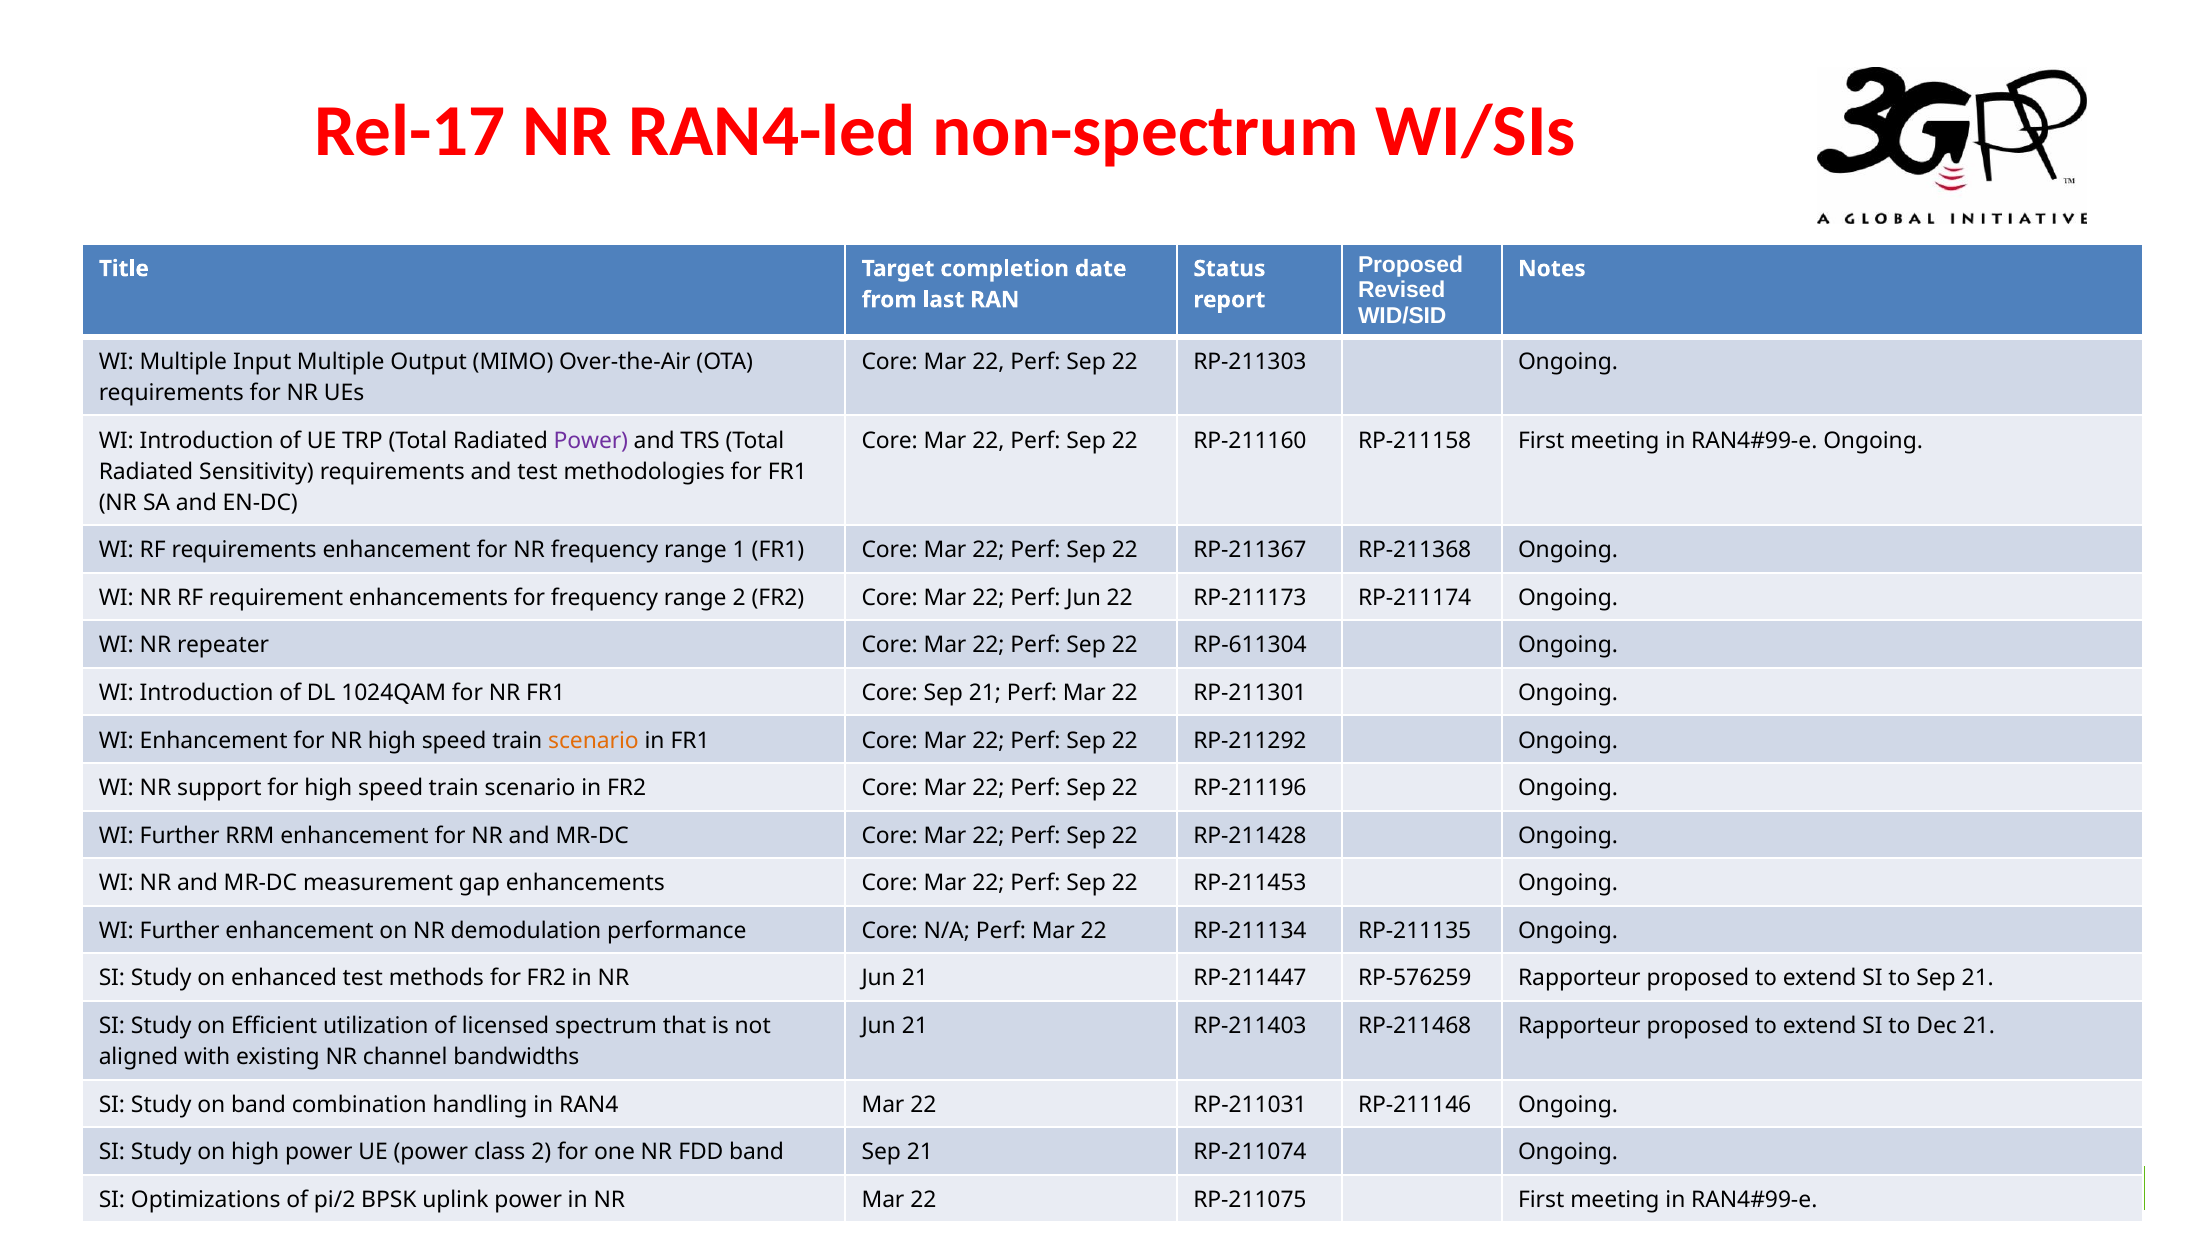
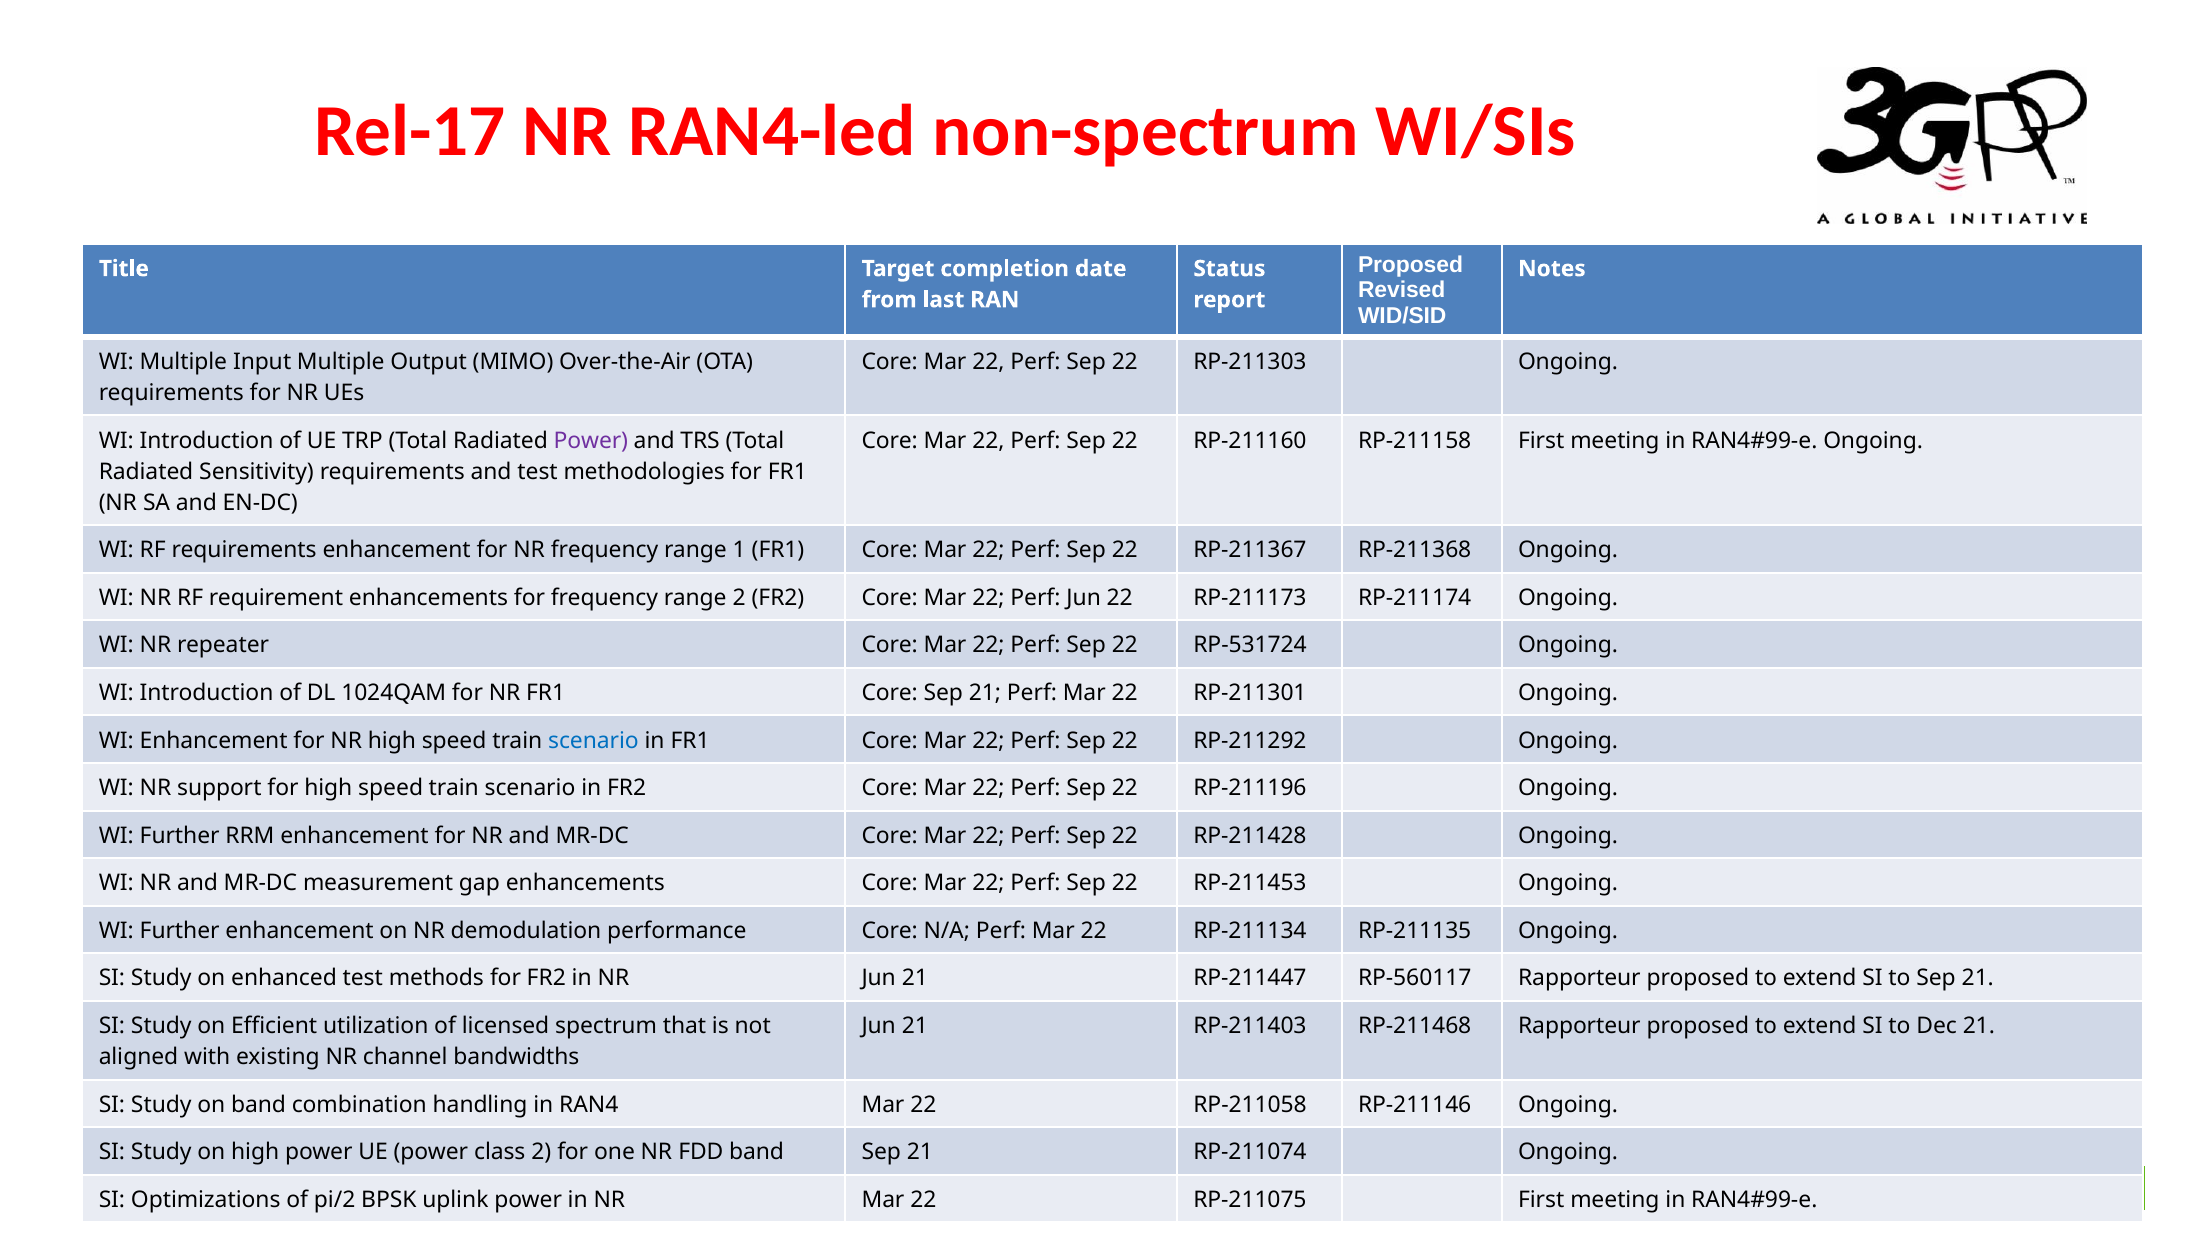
RP-611304: RP-611304 -> RP-531724 (1250, 645)
scenario colour: orange -> blue (593, 741)
RP-576259: RP-576259 -> RP-560117 (1415, 979)
RP-211031: RP-211031 -> RP-211058 (1250, 1105)
